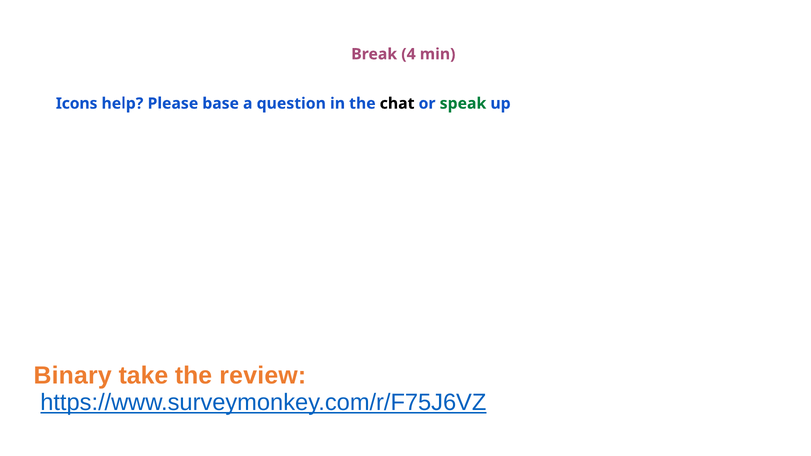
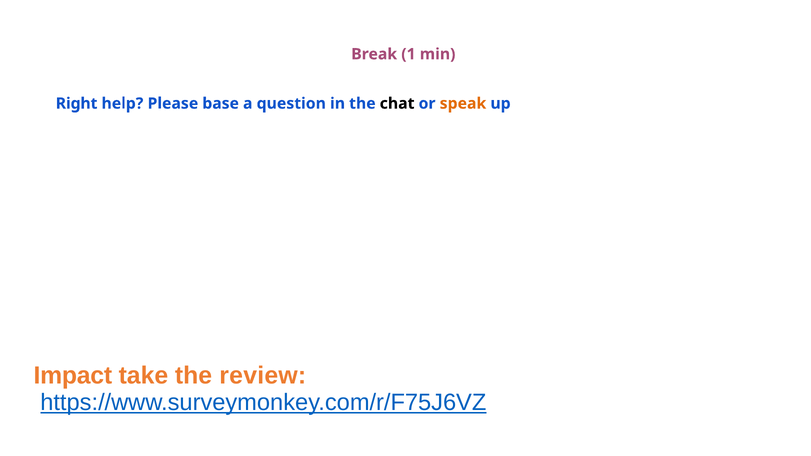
4: 4 -> 1 (408, 54)
Icons: Icons -> Right (77, 104)
speak colour: green -> orange (463, 104)
Binary: Binary -> Impact (73, 376)
